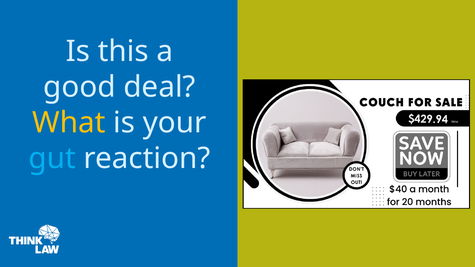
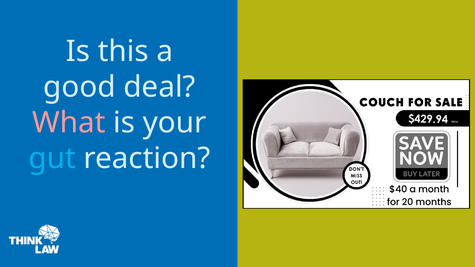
What colour: yellow -> pink (69, 123)
